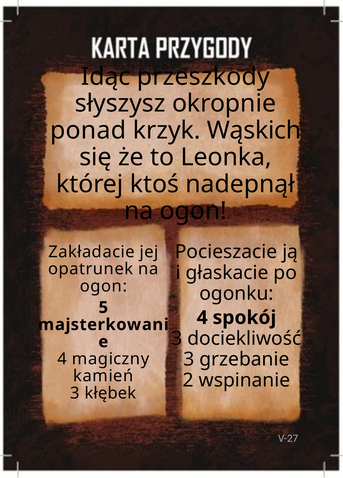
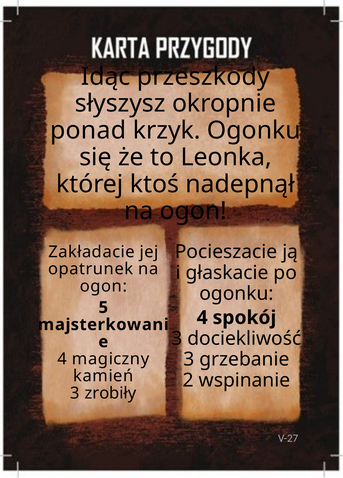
krzyk Wąskich: Wąskich -> Ogonku (254, 130)
kłębek: kłębek -> zrobiły (111, 392)
